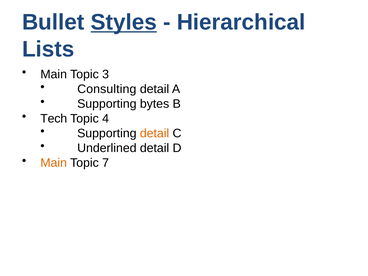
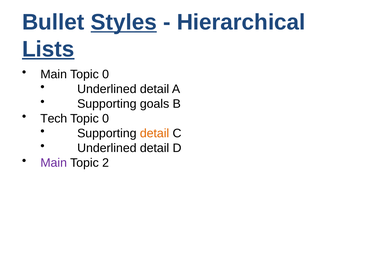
Lists underline: none -> present (48, 49)
Main Topic 3: 3 -> 0 (106, 74)
Consulting: Consulting -> Underlined (107, 89)
bytes: bytes -> goals (155, 104)
4: 4 -> 0 (106, 119)
Main colour: orange -> purple (54, 163)
7: 7 -> 2 (106, 163)
